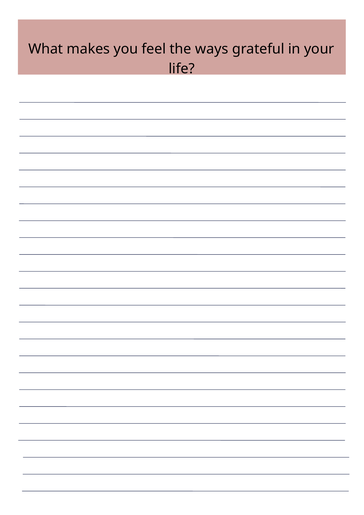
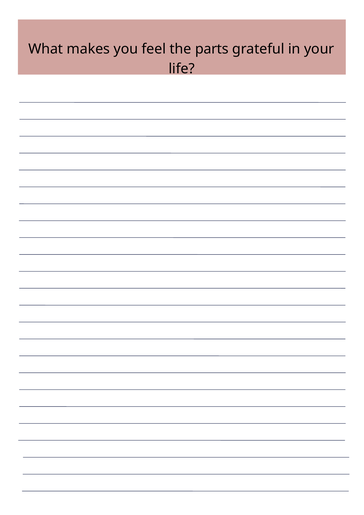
ways: ways -> parts (212, 49)
